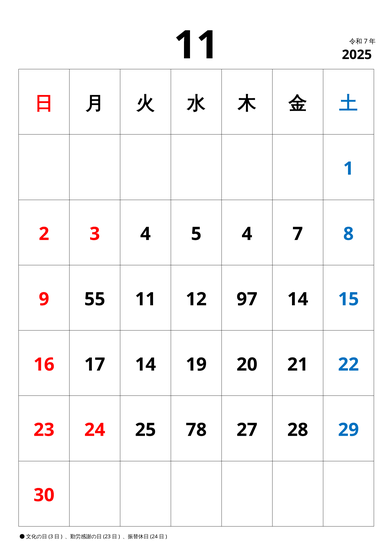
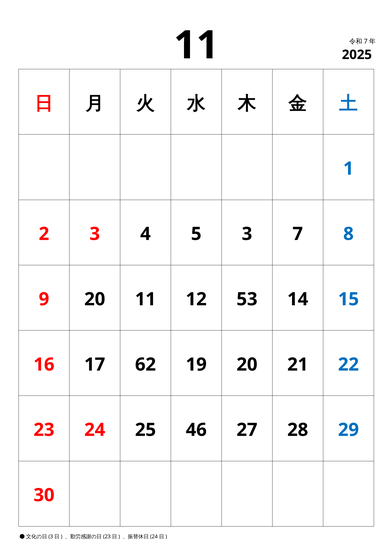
5 4: 4 -> 3 (247, 234)
9 55: 55 -> 20 (95, 300)
97: 97 -> 53 (247, 300)
17 14: 14 -> 62 (145, 365)
78: 78 -> 46 (196, 430)
